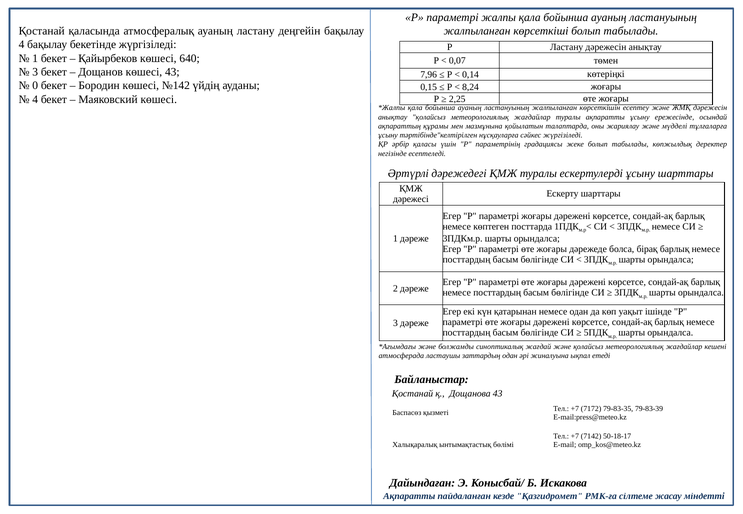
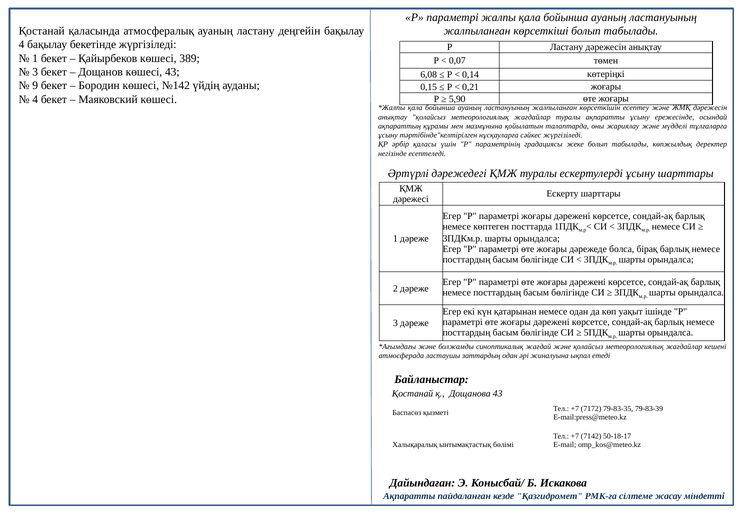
640: 640 -> 389 (190, 58)
7,96: 7,96 -> 6,08 (429, 75)
0: 0 -> 9 (35, 86)
8,24: 8,24 -> 0,21 (471, 87)
2,25: 2,25 -> 5,90 (457, 99)
